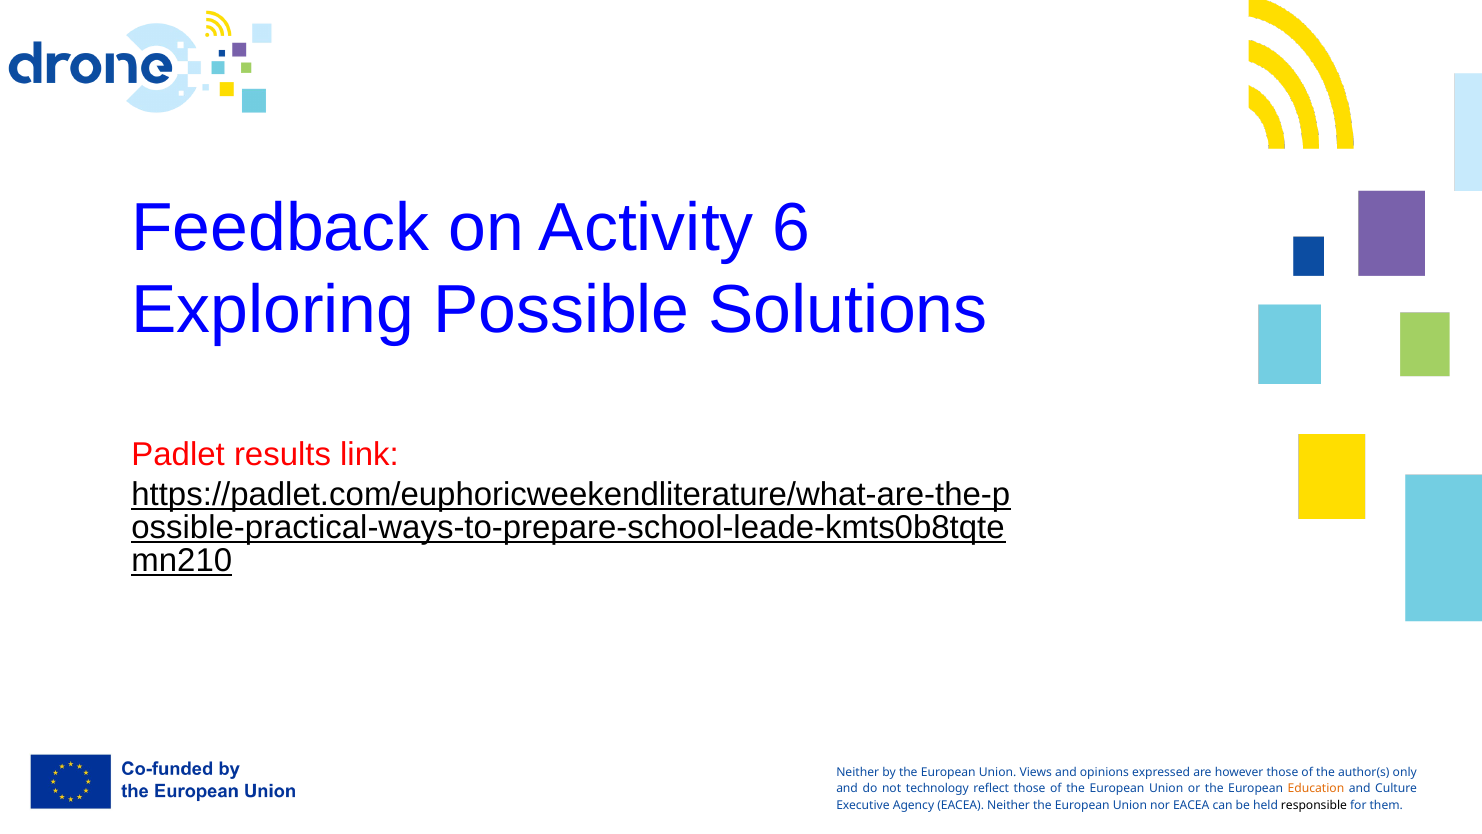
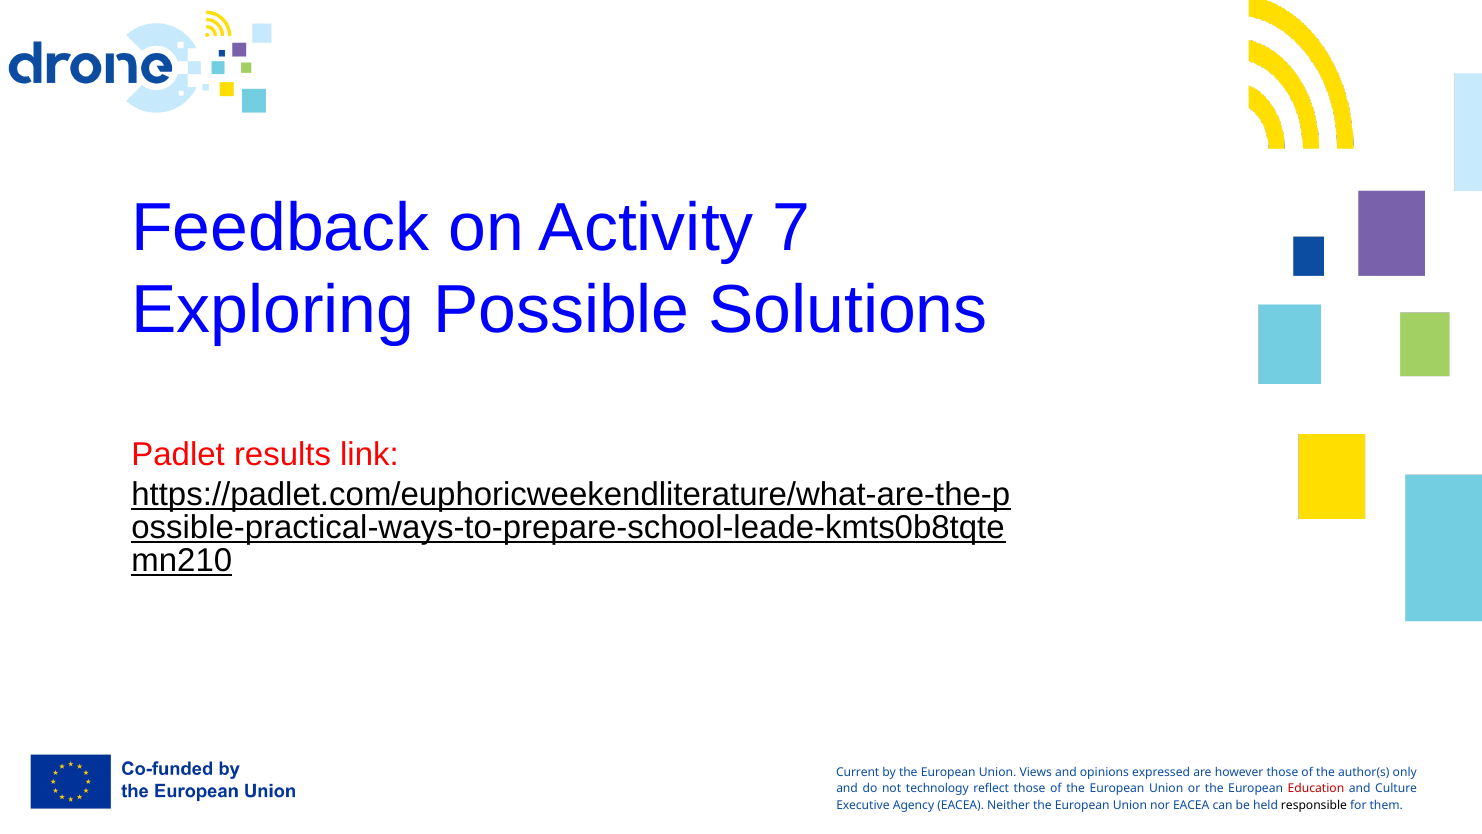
6: 6 -> 7 (791, 228)
Neither: Neither -> Current (858, 772)
Education colour: orange -> red (1316, 789)
